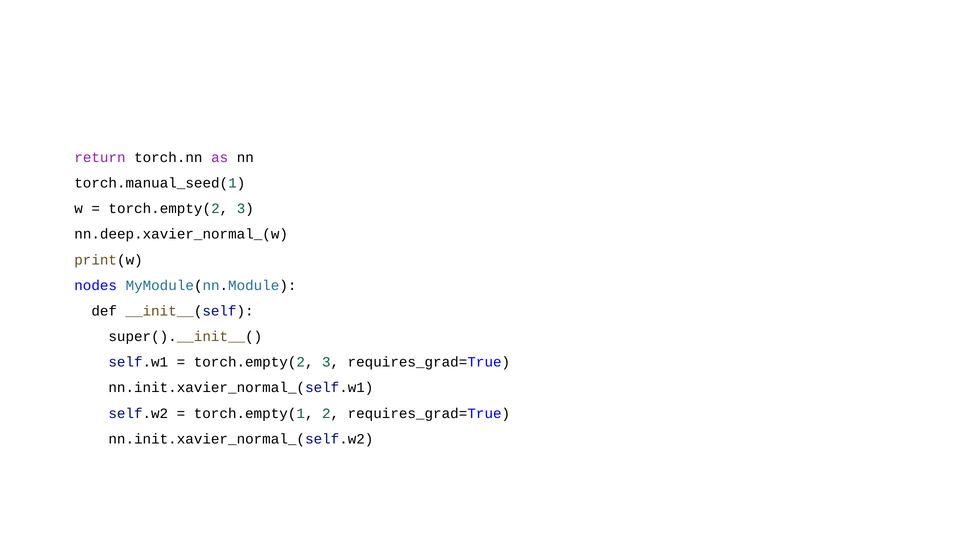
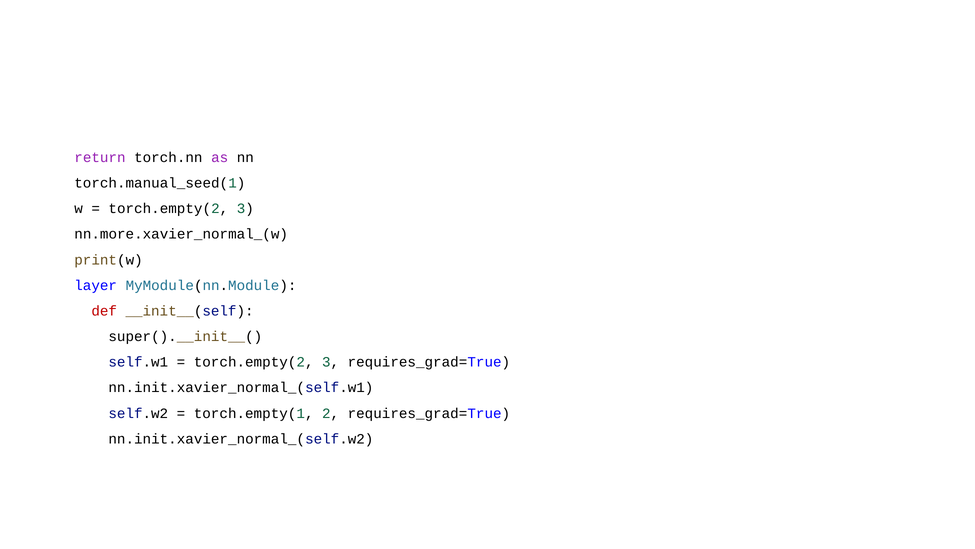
nn.deep.xavier_normal_(w: nn.deep.xavier_normal_(w -> nn.more.xavier_normal_(w (181, 234)
nodes: nodes -> layer (96, 285)
def colour: black -> red (104, 311)
